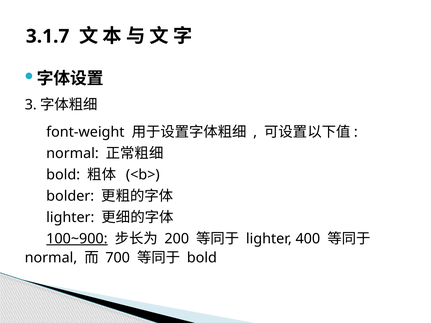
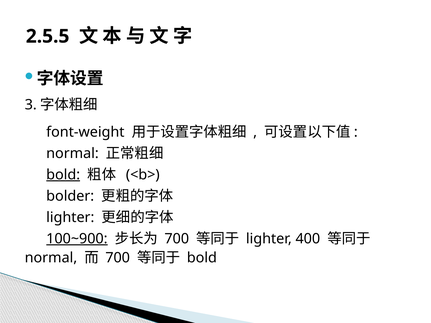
3.1.7: 3.1.7 -> 2.5.5 (48, 36)
bold underline: none -> present (63, 175)
200: 200 -> 700 (177, 239)
